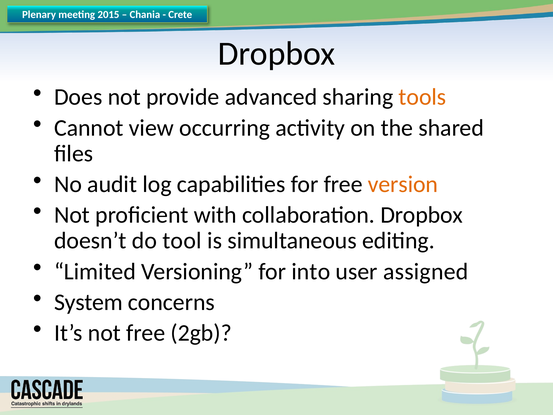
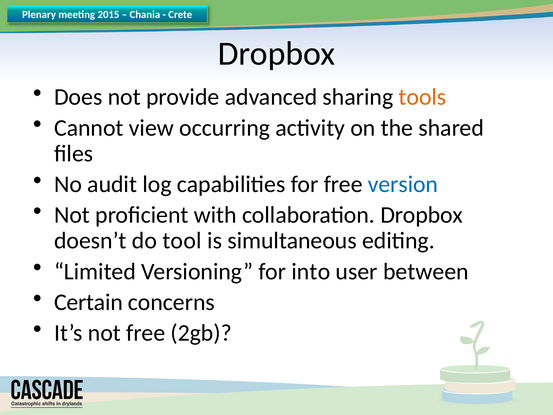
version colour: orange -> blue (403, 184)
assigned: assigned -> between (426, 271)
System: System -> Certain (88, 302)
